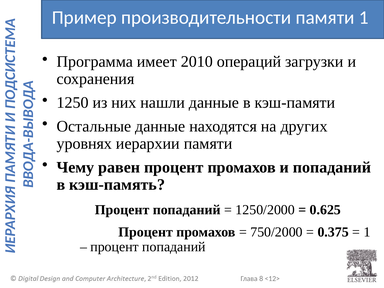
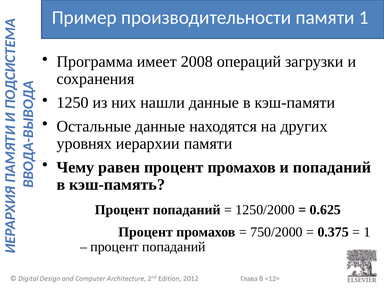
2010: 2010 -> 2008 (197, 62)
